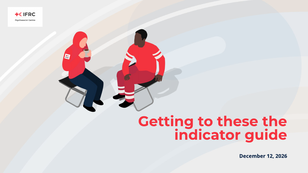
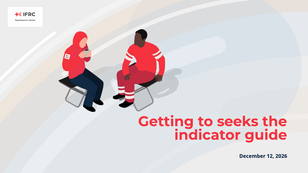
these: these -> seeks (238, 122)
